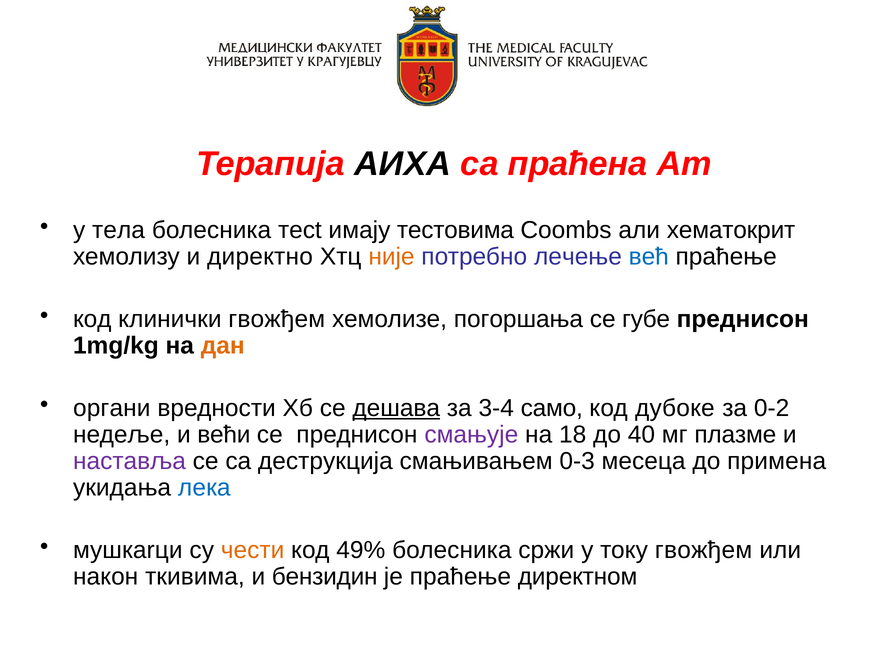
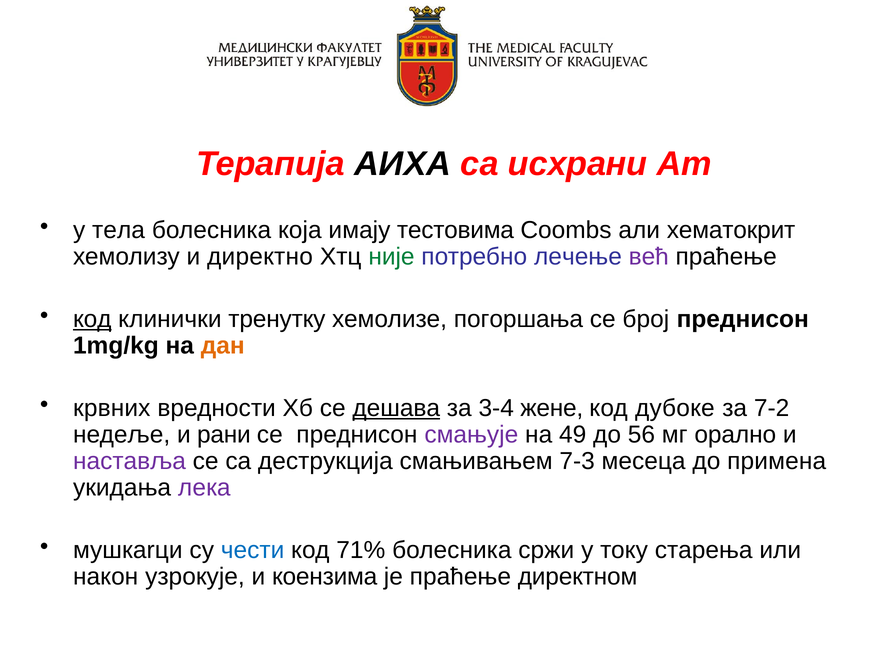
праћена: праћена -> исхрани (578, 164)
тесt: тесt -> која (300, 230)
није colour: orange -> green (391, 256)
већ colour: blue -> purple (649, 256)
код underline: none -> present (92, 319)
гвожђем: гвожђем -> тренутку (277, 319)
губе: губе -> број (646, 319)
органи: органи -> крвних (112, 408)
само: само -> жeнe (552, 408)
0-2: 0-2 -> 7-2 (772, 408)
већи: већи -> рани (224, 435)
18: 18 -> 49 (573, 435)
40: 40 -> 56 (641, 435)
плазме: плазме -> орално (735, 435)
0-3: 0-3 -> 7-3 (577, 461)
лека colour: blue -> purple (204, 487)
чести colour: orange -> blue (253, 550)
49%: 49% -> 71% (361, 550)
гвoжђeм: гвoжђeм -> старења (704, 550)
ткивима: ткивима -> узрокује (195, 576)
бензидин: бензидин -> коензима (325, 576)
